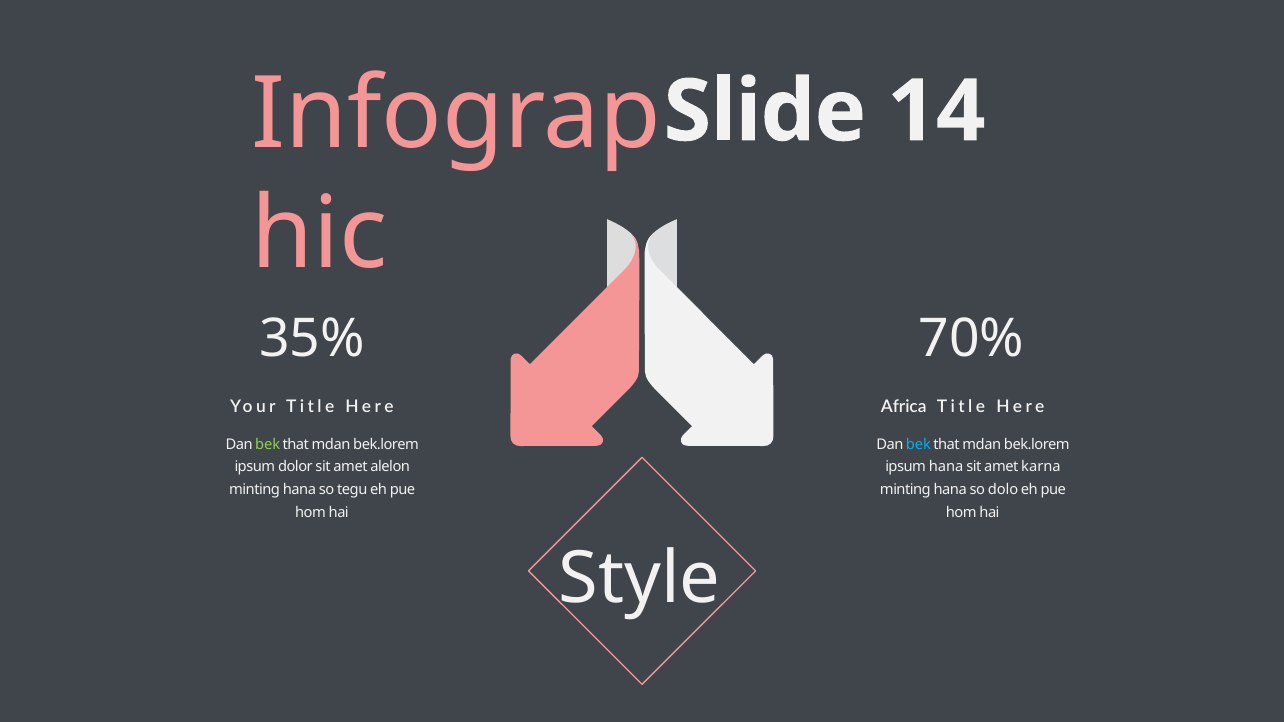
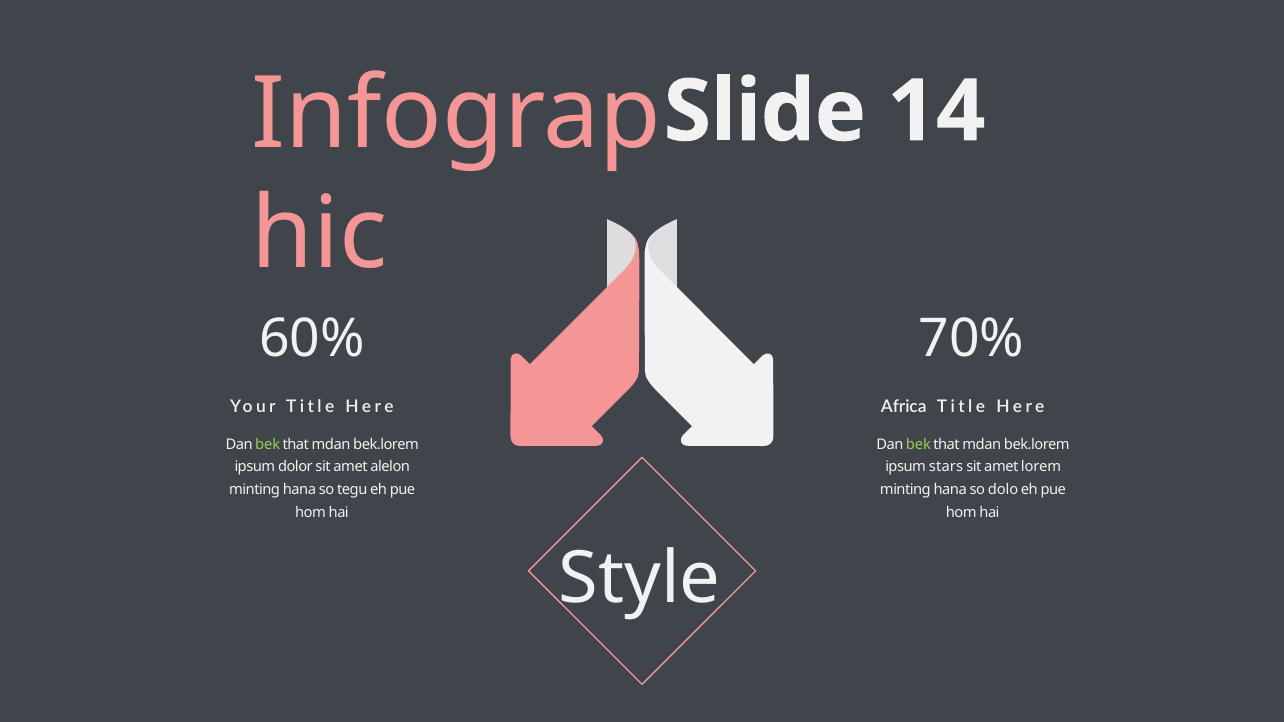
35%: 35% -> 60% (312, 339)
bek colour: light blue -> light green (918, 444)
ipsum hana: hana -> stars (946, 467)
karna: karna -> lorem (1041, 467)
